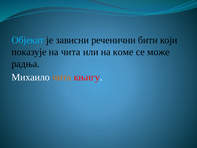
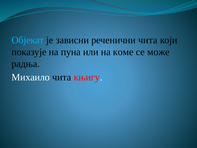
реченични бити: бити -> чита (148, 40)
на чита: чита -> пуна (71, 52)
чита colour: orange -> black (62, 77)
